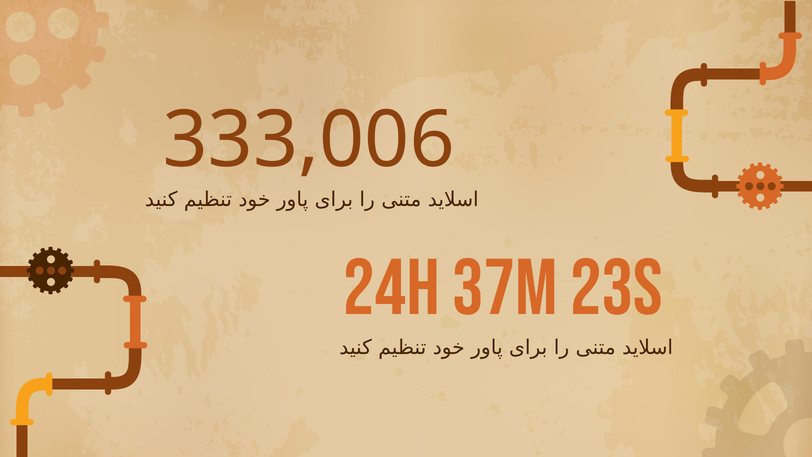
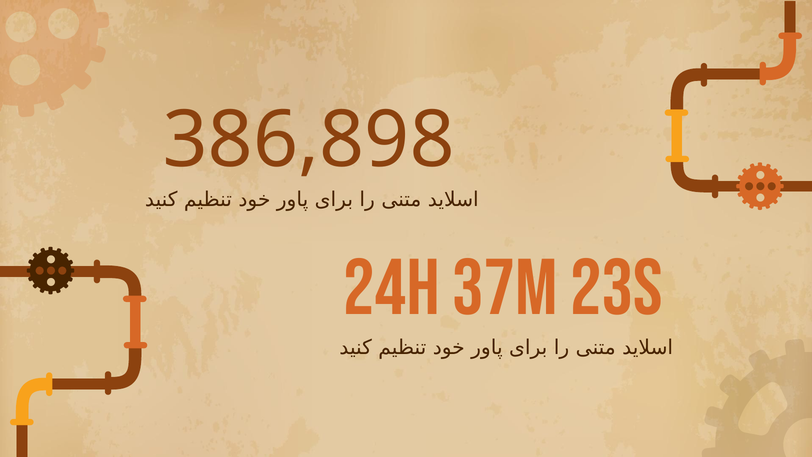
333,006: 333,006 -> 386,898 (309, 140)
